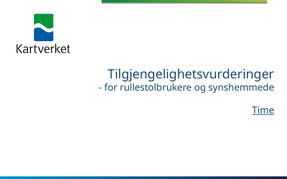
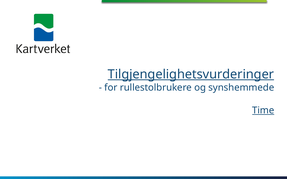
Tilgjengelighetsvurderinger underline: none -> present (191, 75)
